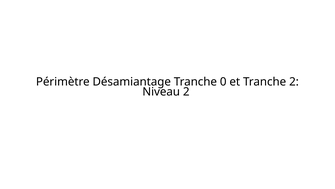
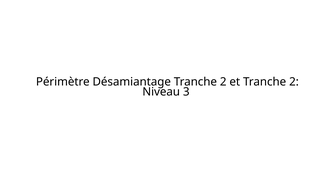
Désamiantage Tranche 0: 0 -> 2 (223, 82)
Niveau 2: 2 -> 3 (186, 91)
